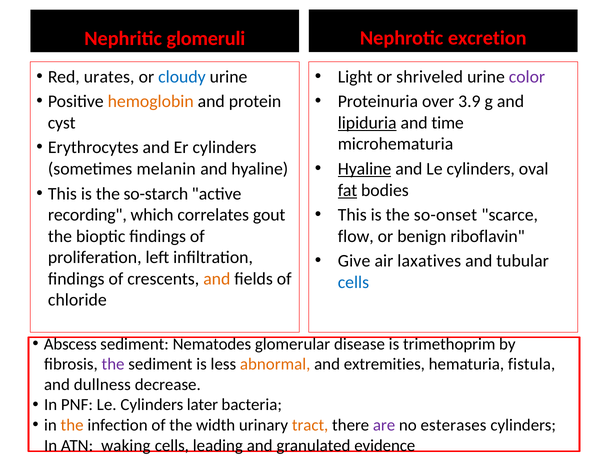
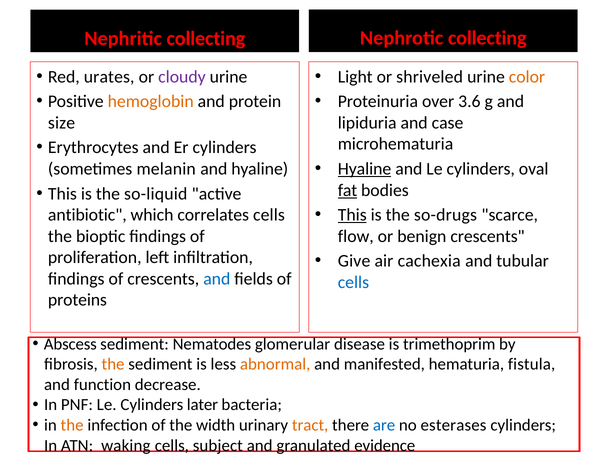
Nephrotic excretion: excretion -> collecting (487, 38)
Nephritic glomeruli: glomeruli -> collecting (206, 38)
cloudy colour: blue -> purple (182, 77)
color colour: purple -> orange (527, 77)
3.9: 3.9 -> 3.6 (469, 102)
cyst: cyst -> size (62, 123)
lipiduria underline: present -> none (367, 123)
time: time -> case (448, 123)
so-starch: so-starch -> so-liquid (156, 194)
This underline: none -> present (352, 215)
so-onset: so-onset -> so-drugs (445, 215)
recording: recording -> antibiotic (87, 215)
correlates gout: gout -> cells (269, 215)
benign riboflavin: riboflavin -> crescents (488, 236)
laxatives: laxatives -> cachexia (429, 261)
and colour: orange -> blue (217, 279)
chloride: chloride -> proteins (77, 300)
the colour: purple -> orange (113, 364)
extremities: extremities -> manifested (384, 364)
dullness: dullness -> function (102, 385)
are colour: purple -> blue (384, 425)
leading: leading -> subject (218, 445)
